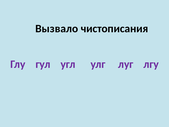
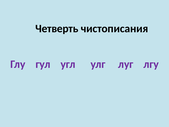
Вызвало: Вызвало -> Четверть (57, 29)
